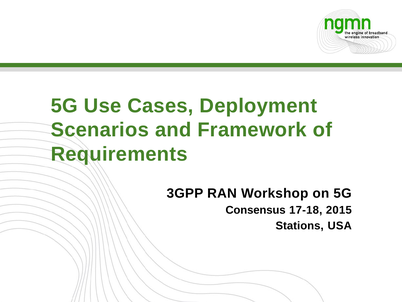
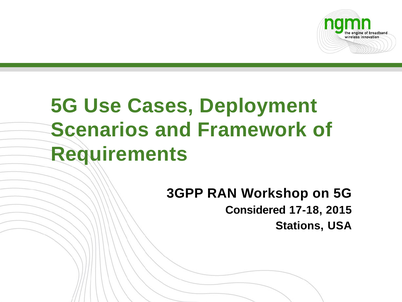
Consensus: Consensus -> Considered (256, 210)
